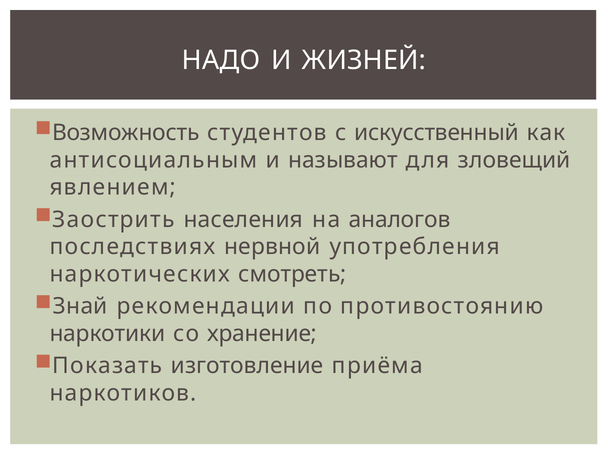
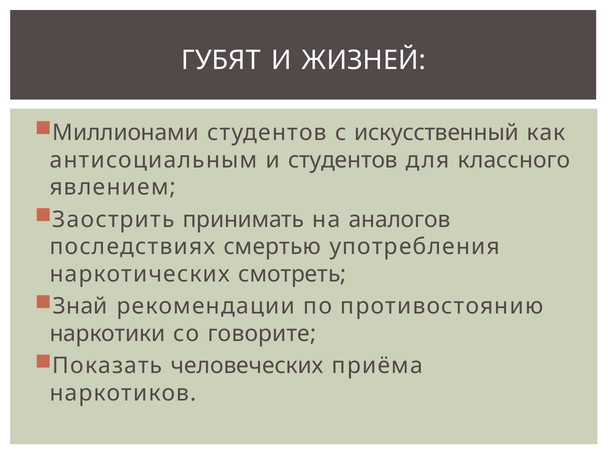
НАДО: НАДО -> ГУБЯТ (221, 61)
Возможность: Возможность -> Миллионами (126, 133)
и называют: называют -> студентов (343, 160)
зловещий: зловещий -> классного (514, 160)
населения: населения -> принимать (244, 220)
нервной: нервной -> смертью (272, 247)
хранение: хранение -> говорите (262, 334)
изготовление: изготовление -> человеческих (247, 366)
